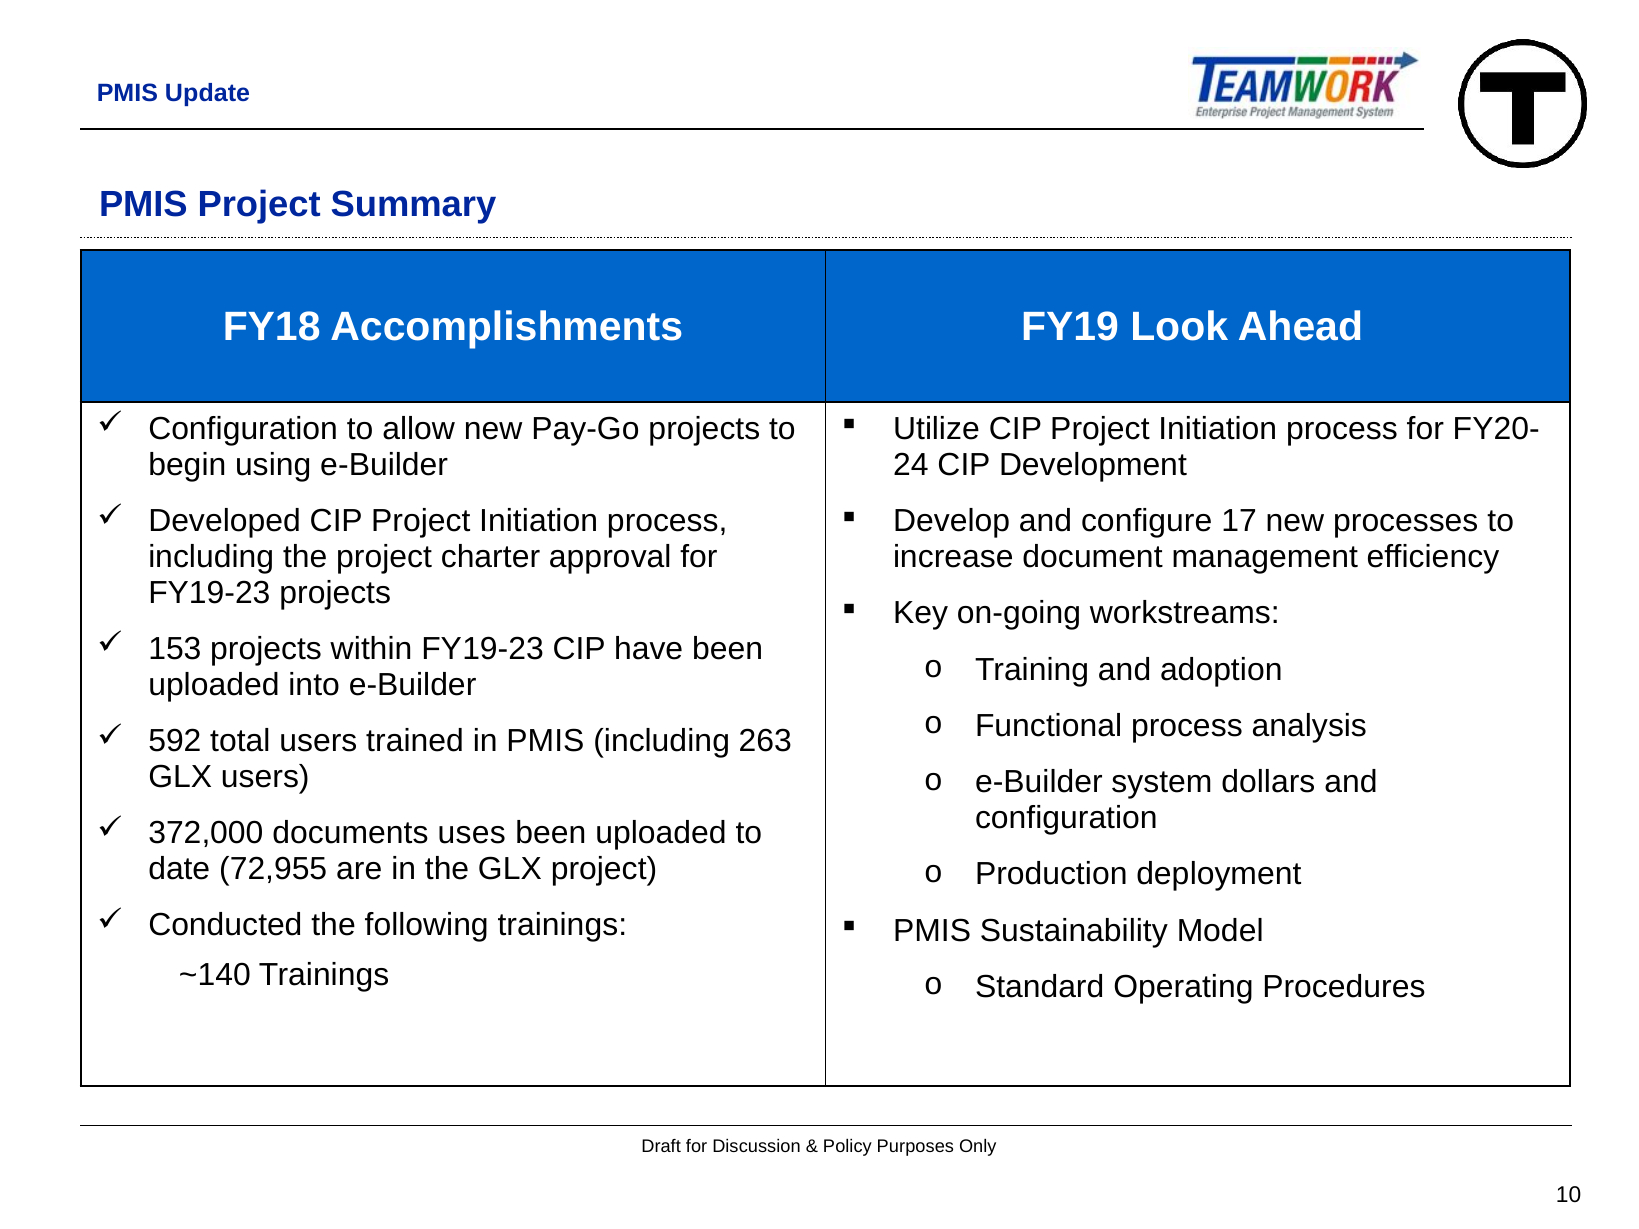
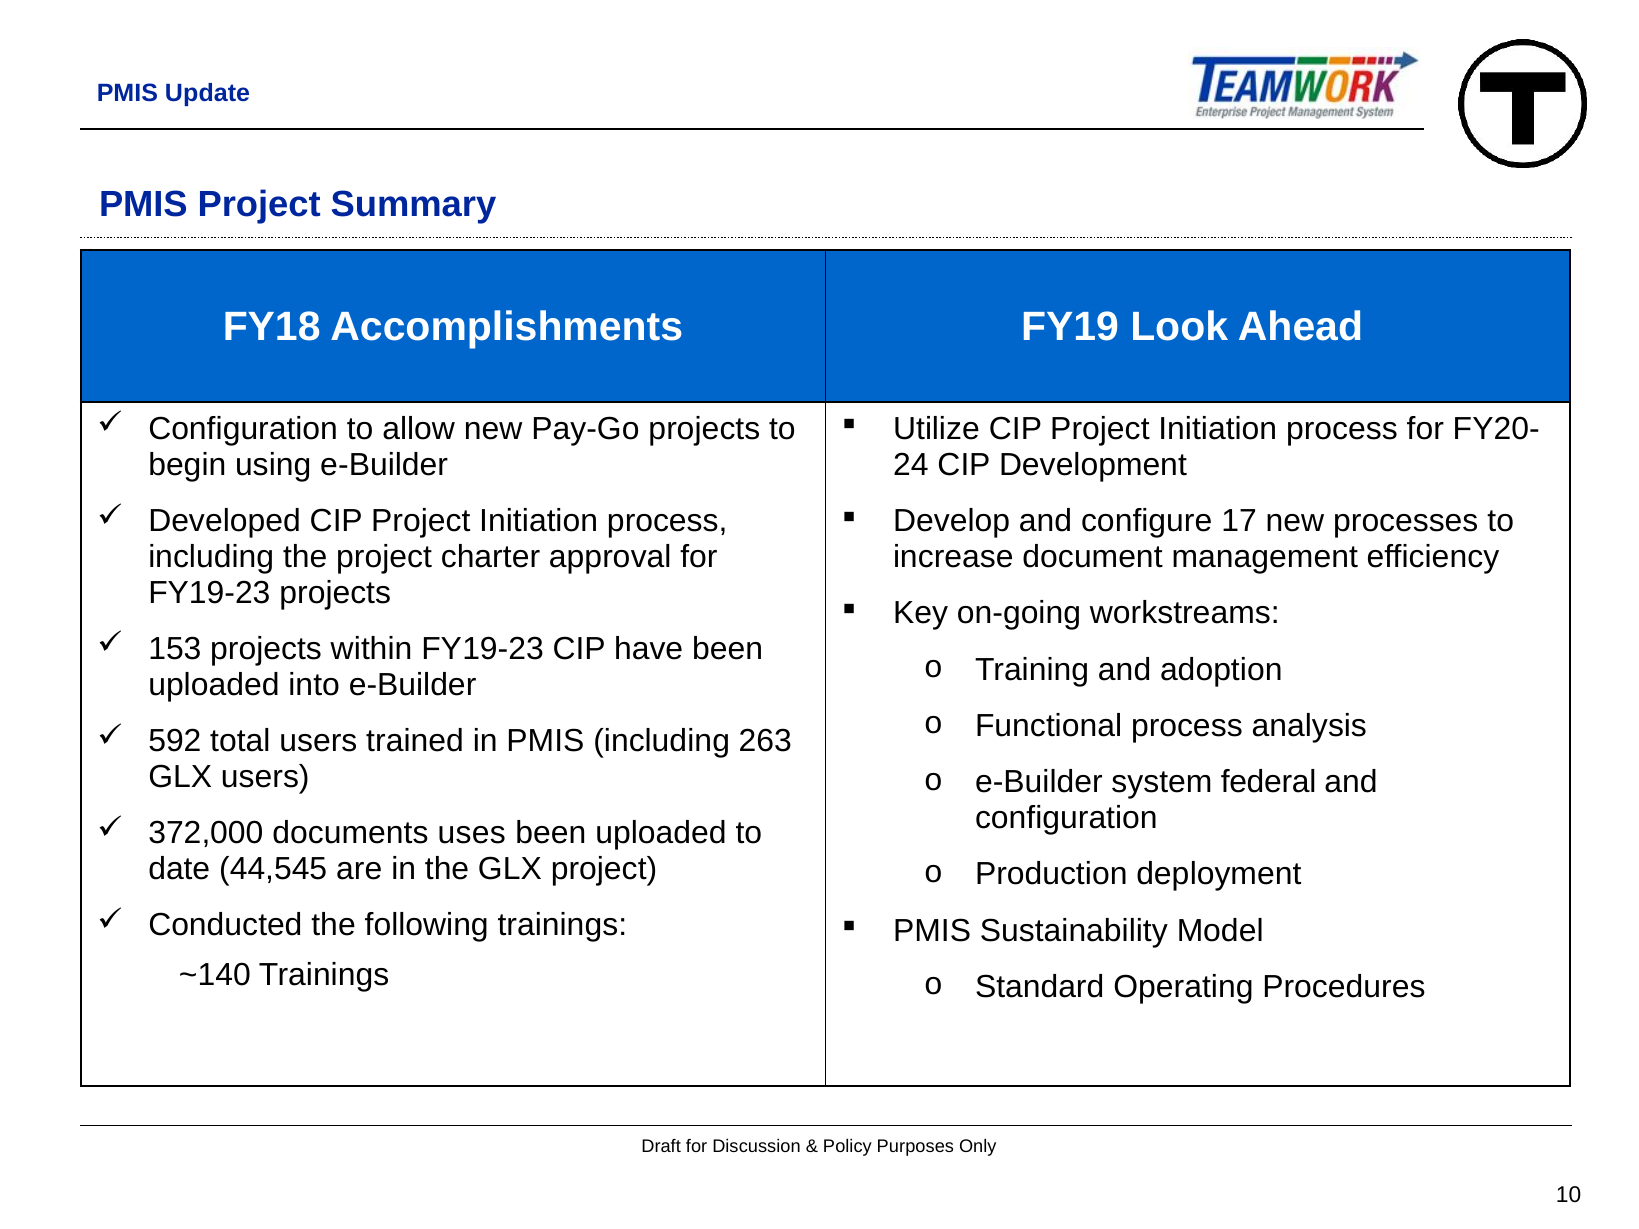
dollars: dollars -> federal (1269, 782)
72,955: 72,955 -> 44,545 (273, 869)
